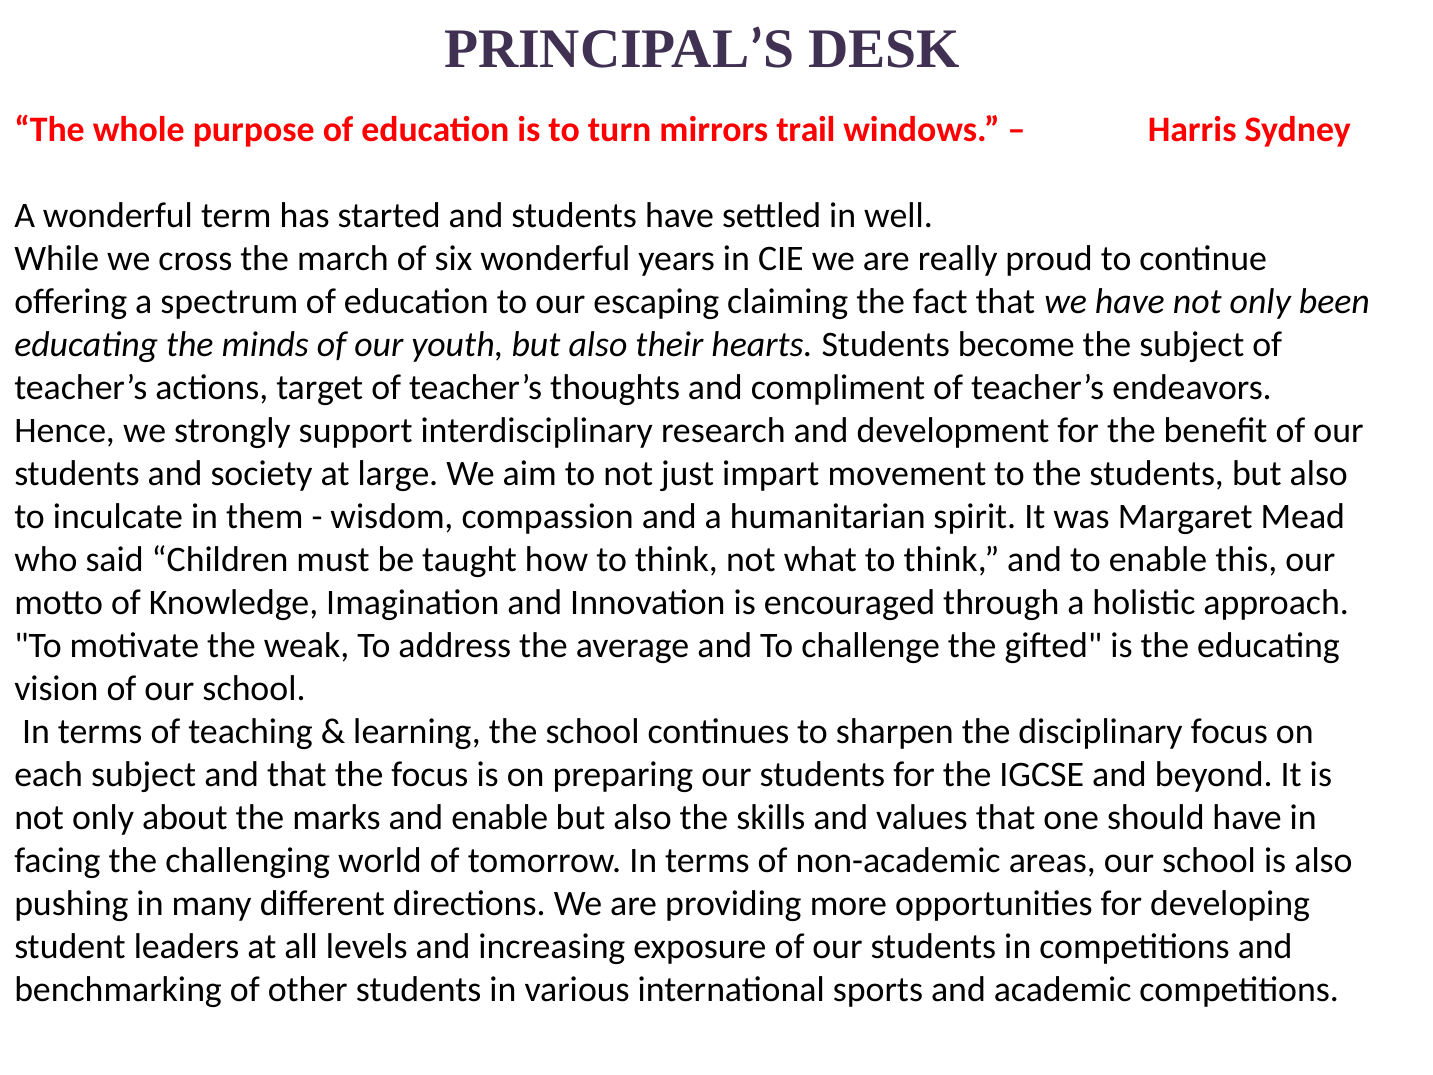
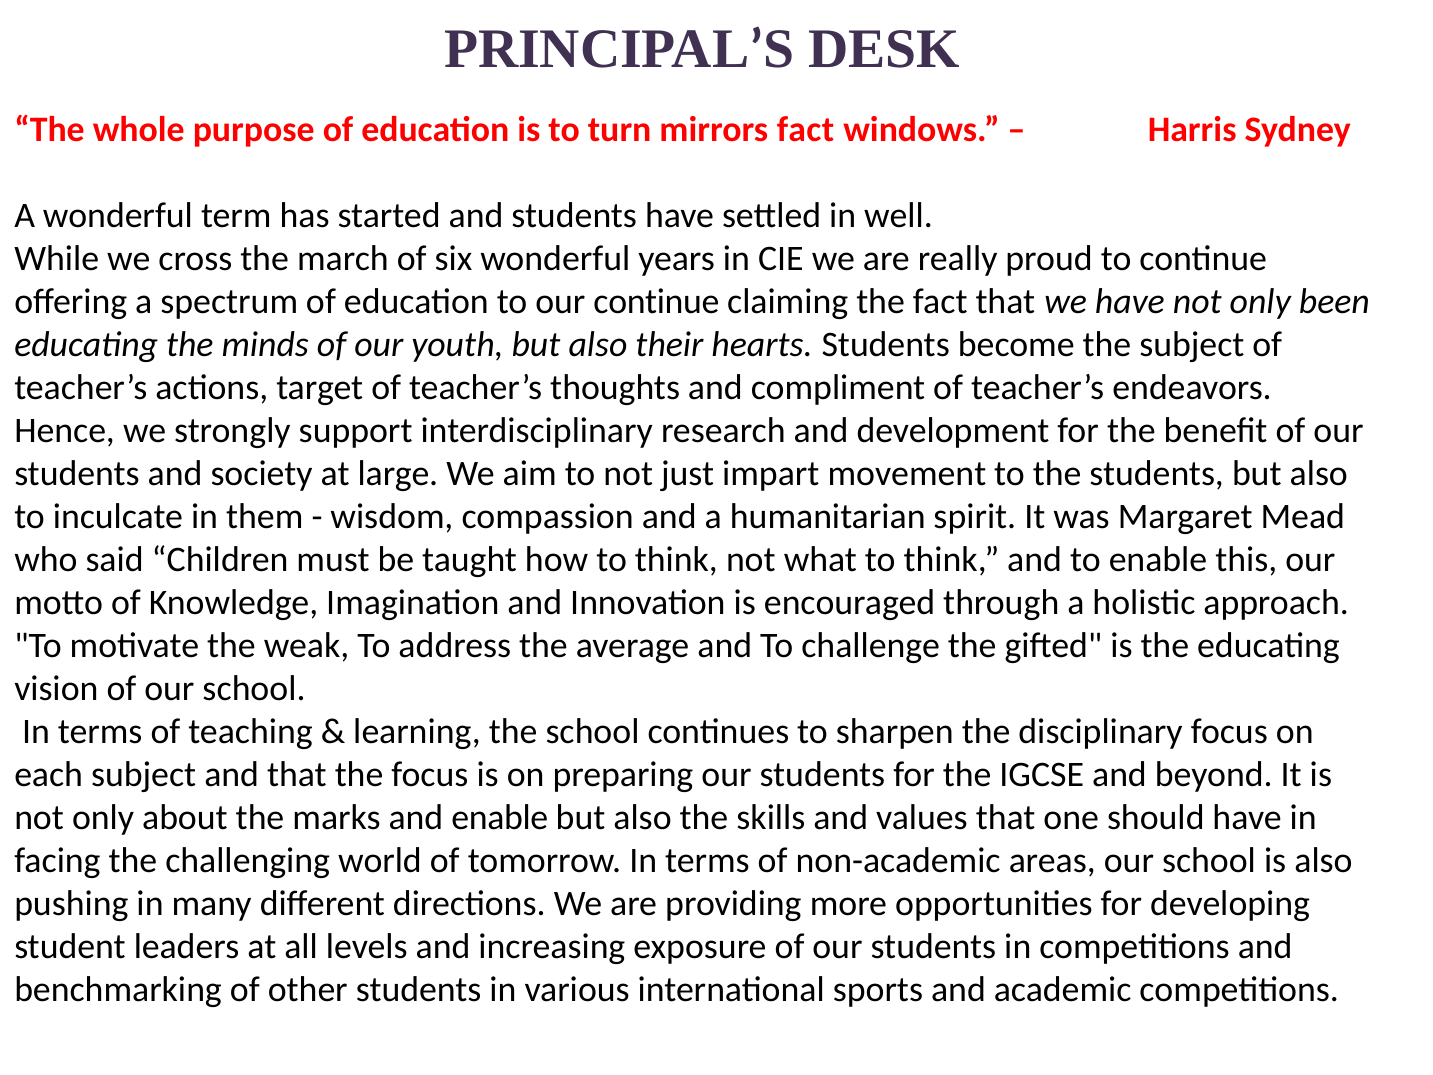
mirrors trail: trail -> fact (806, 129)
our escaping: escaping -> continue (656, 301)
